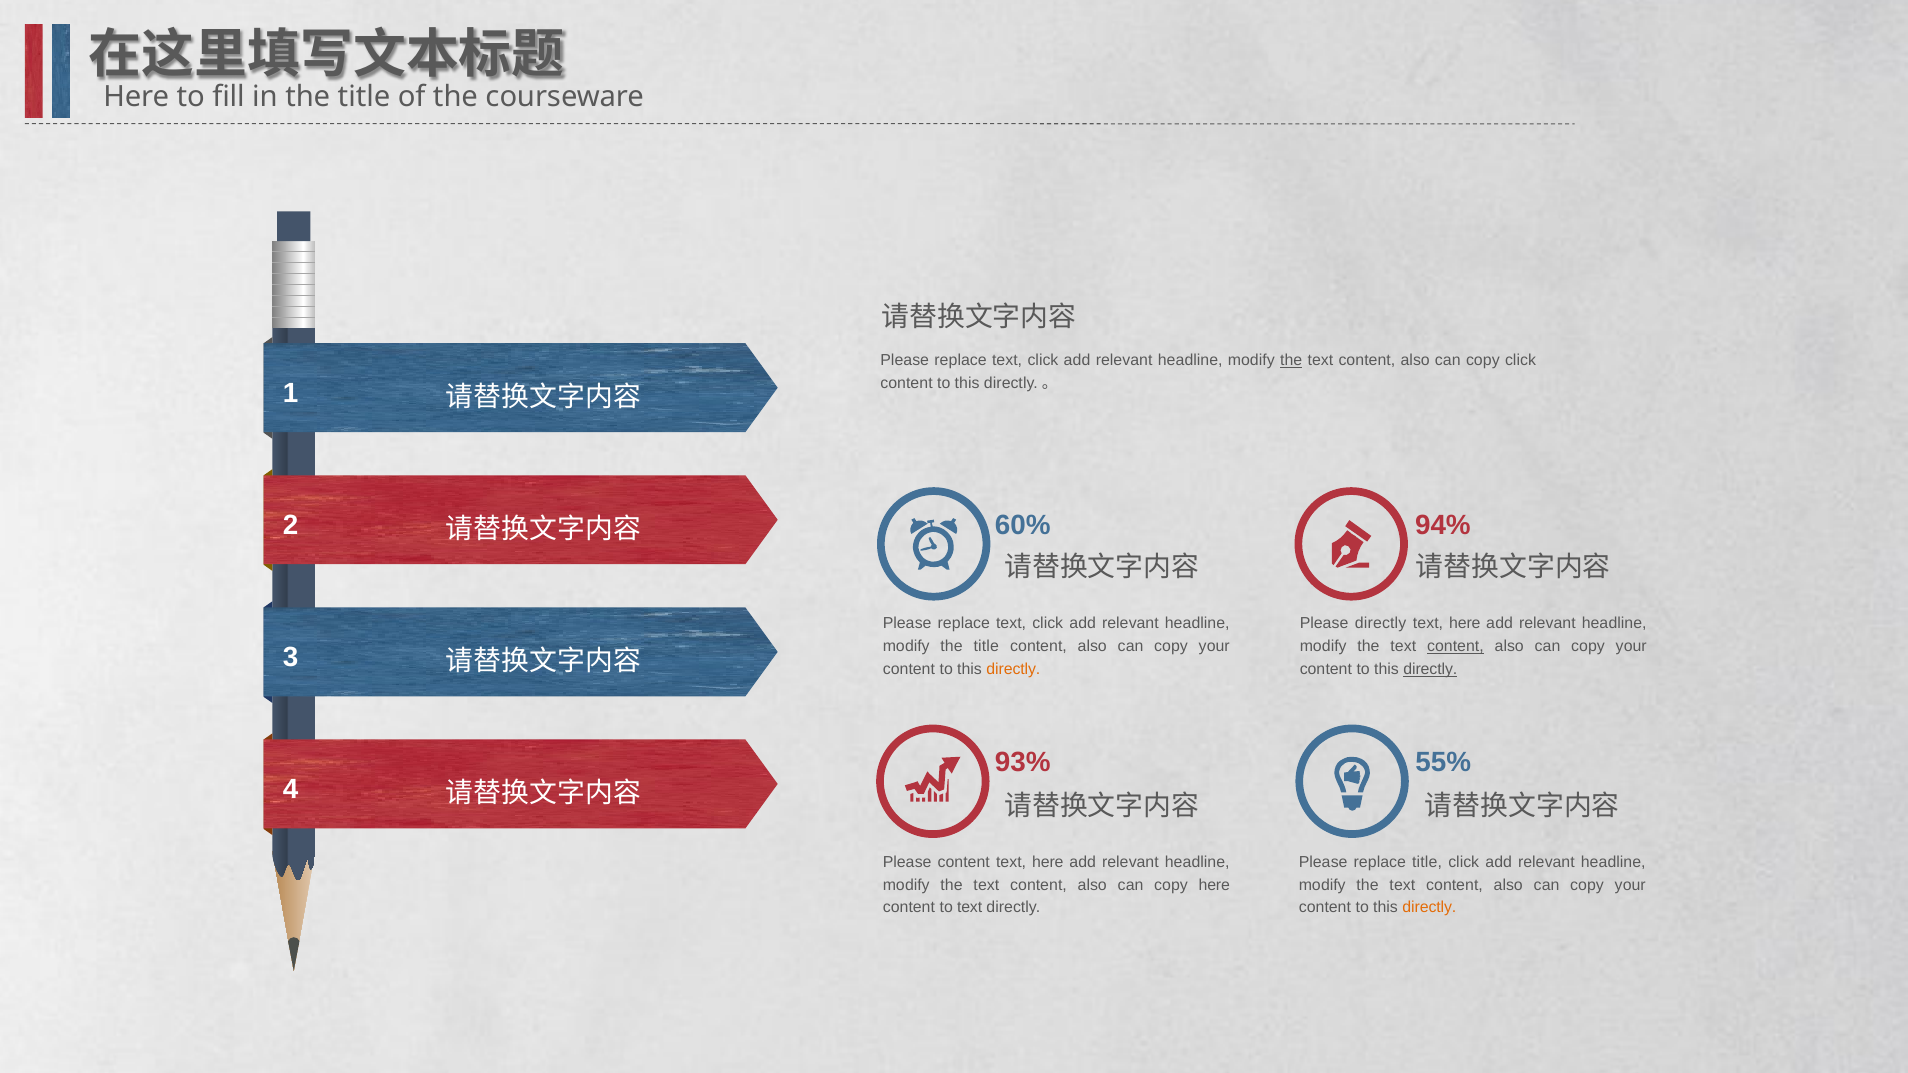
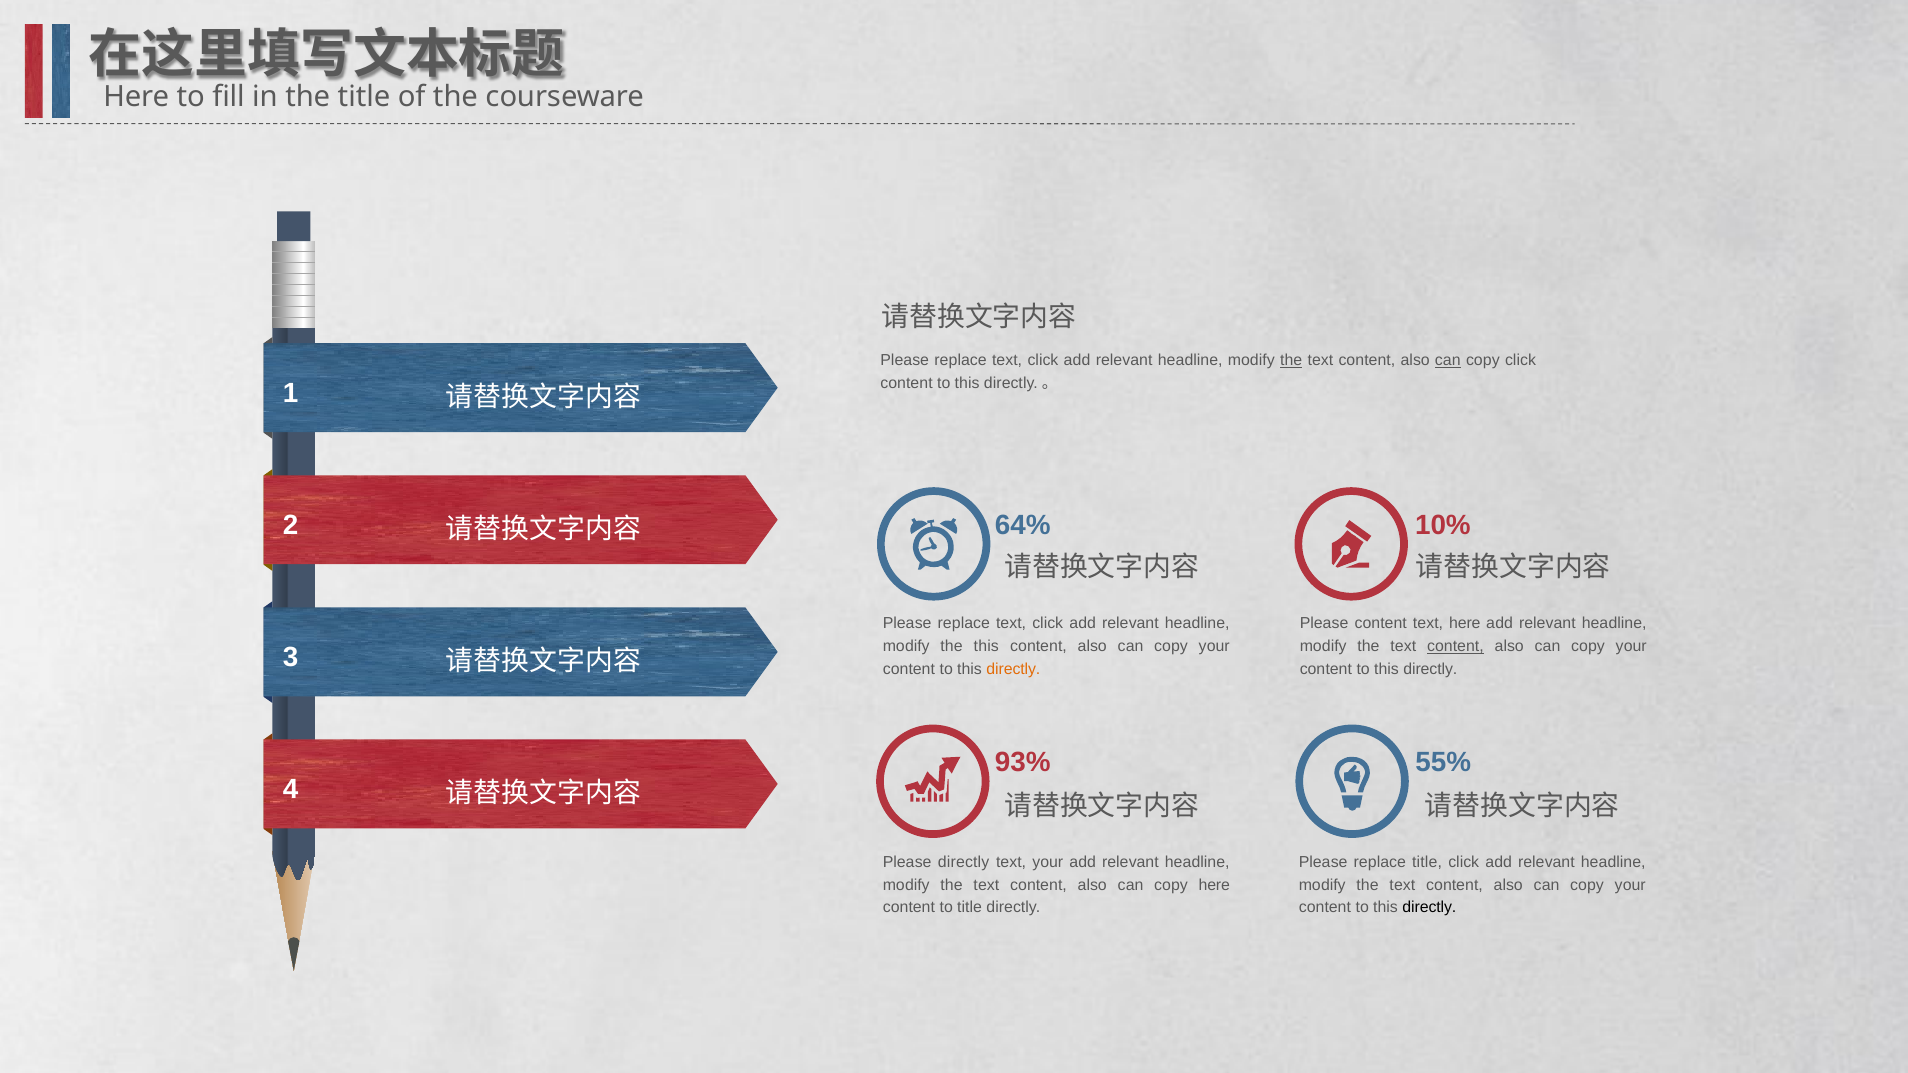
can underline: none -> present (1448, 361)
60%: 60% -> 64% (1023, 526)
94%: 94% -> 10% (1443, 526)
Please directly: directly -> content (1381, 624)
modify the title: title -> this (986, 647)
directly underline: present -> none (1430, 669)
Please content: content -> directly (964, 862)
here: here -> your (1048, 862)
to text: text -> title (970, 908)
directly colour: orange -> black (1429, 908)
